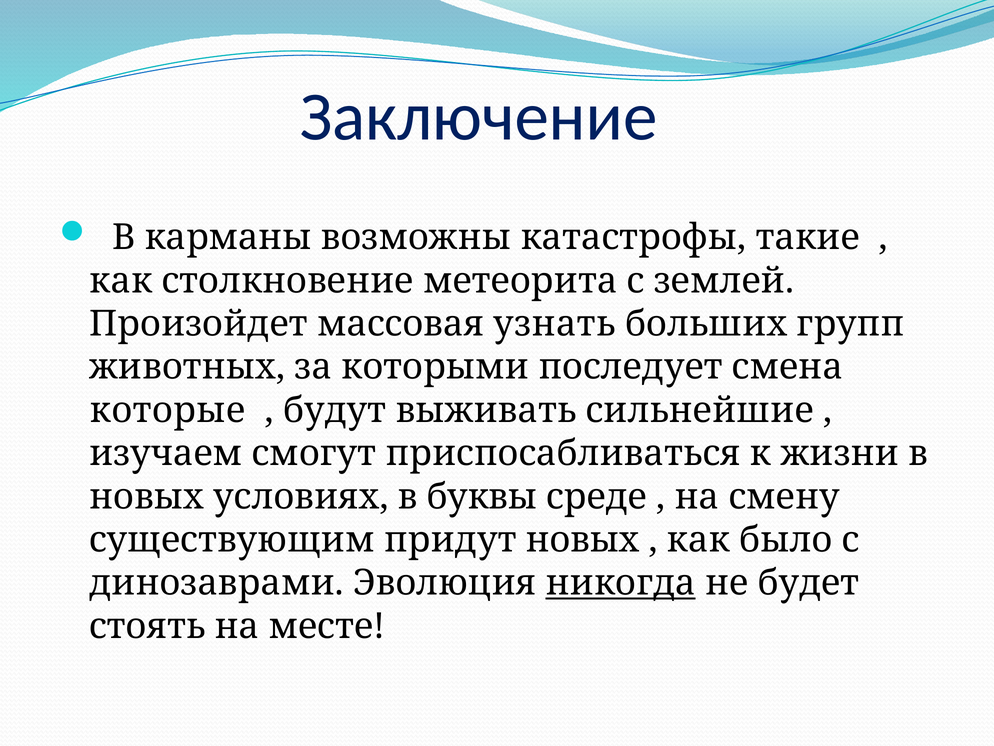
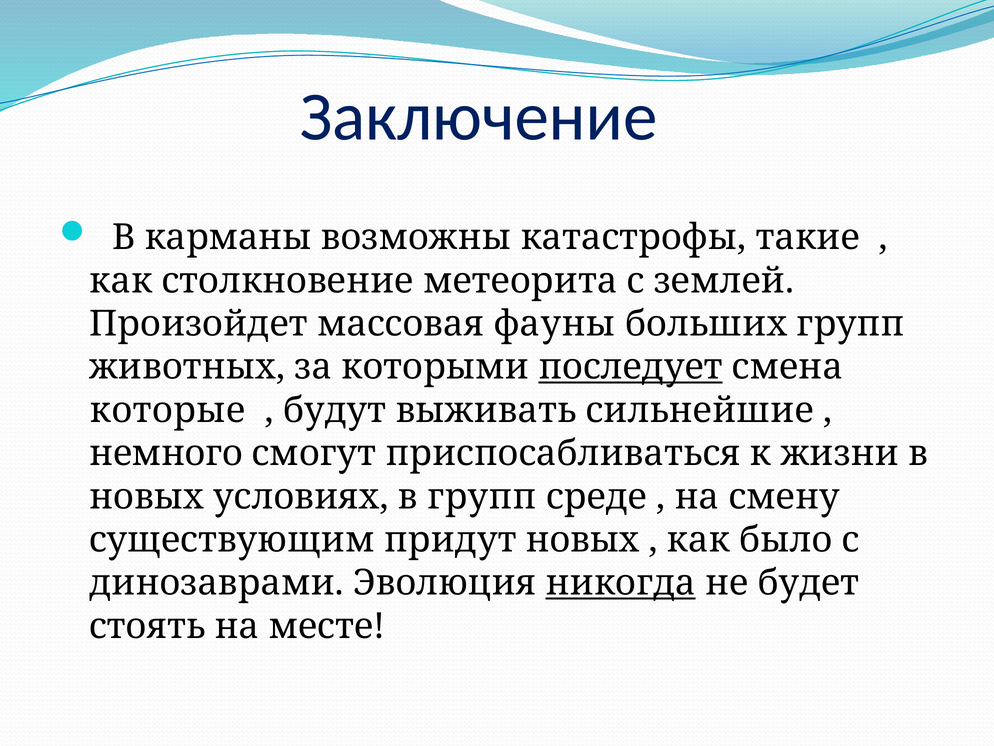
узнать: узнать -> фауны (554, 324)
последует underline: none -> present (631, 367)
изучаем: изучаем -> немного (166, 453)
в буквы: буквы -> групп (482, 496)
